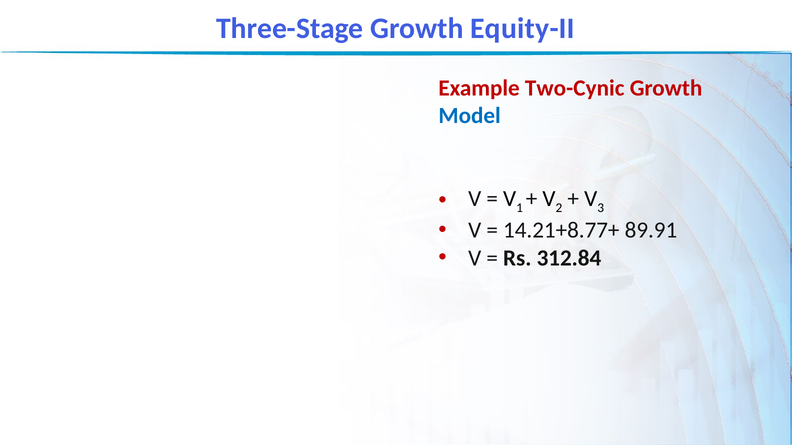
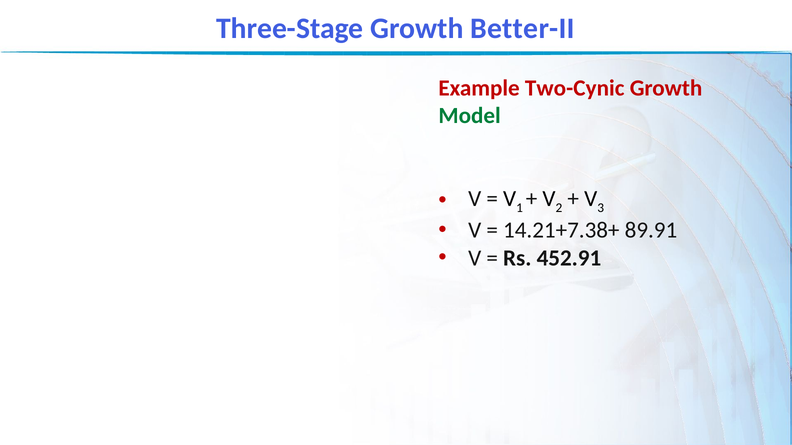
Equity-II: Equity-II -> Better-II (523, 28)
Model colour: blue -> green (470, 116)
14.21+8.77+: 14.21+8.77+ -> 14.21+7.38+ (561, 231)
312.84: 312.84 -> 452.91 (569, 258)
